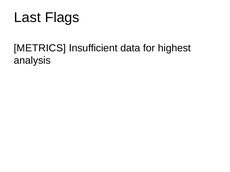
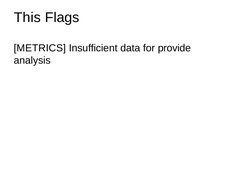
Last: Last -> This (27, 17)
highest: highest -> provide (174, 48)
